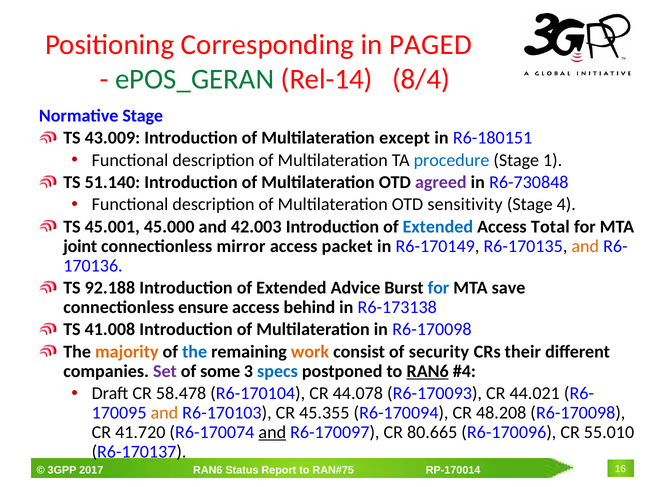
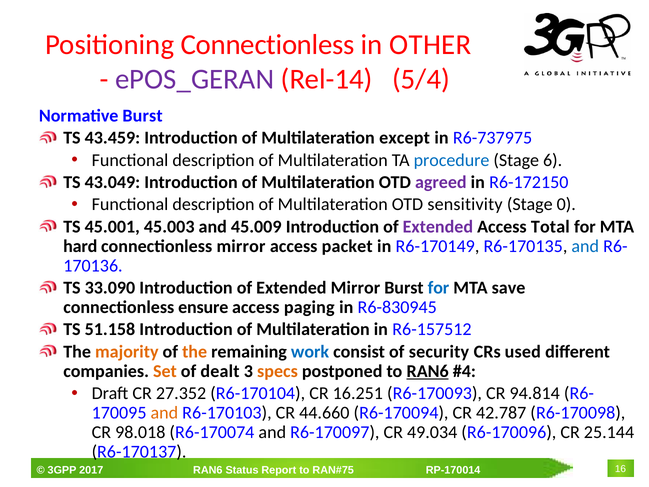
Positioning Corresponding: Corresponding -> Connectionless (268, 45)
PAGED: PAGED -> OTHER (430, 45)
ePOS_GERAN colour: green -> purple (195, 79)
8/4: 8/4 -> 5/4 (421, 79)
Normative Stage: Stage -> Burst (143, 116)
43.009: 43.009 -> 43.459 (112, 138)
R6-180151: R6-180151 -> R6-737975 (493, 138)
1: 1 -> 6 (553, 160)
51.140: 51.140 -> 43.049 (112, 182)
R6-730848: R6-730848 -> R6-172150 (529, 182)
4: 4 -> 0 (566, 204)
45.000: 45.000 -> 45.003 (169, 227)
42.003: 42.003 -> 45.009 (256, 227)
Extended colour: blue -> purple (438, 227)
joint: joint -> hard (80, 246)
and colour: orange -> blue (585, 246)
92.188: 92.188 -> 33.090 (110, 288)
Extended Advice: Advice -> Mirror (355, 288)
behind: behind -> paging (309, 307)
R6-173138: R6-173138 -> R6-830945 (397, 307)
41.008: 41.008 -> 51.158 (110, 329)
in R6-170098: R6-170098 -> R6-157512 (432, 329)
the colour: blue -> orange (195, 352)
work colour: orange -> blue (310, 352)
their: their -> used (523, 352)
Set colour: purple -> orange (165, 371)
some: some -> dealt (220, 371)
specs colour: blue -> orange (277, 371)
58.478: 58.478 -> 27.352 (181, 393)
44.078: 44.078 -> 16.251 (358, 393)
44.021: 44.021 -> 94.814 (535, 393)
45.355: 45.355 -> 44.660 (324, 413)
48.208: 48.208 -> 42.787 (501, 413)
41.720: 41.720 -> 98.018 (140, 432)
and underline: present -> none (272, 432)
80.665: 80.665 -> 49.034 (432, 432)
55.010: 55.010 -> 25.144 (609, 432)
